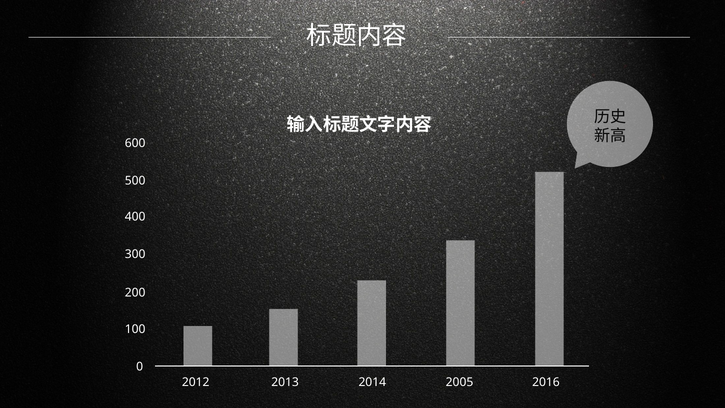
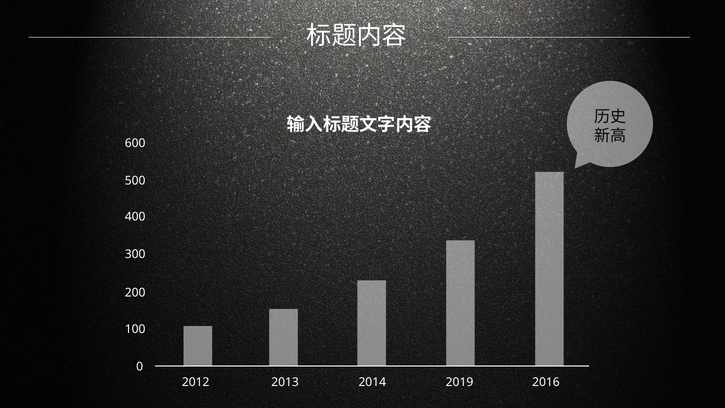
2005: 2005 -> 2019 (460, 382)
